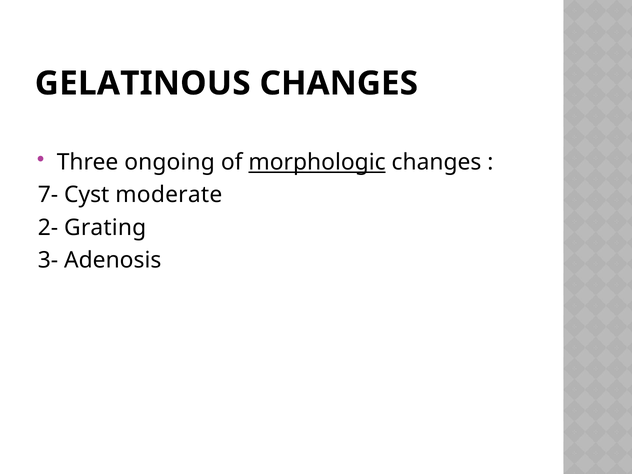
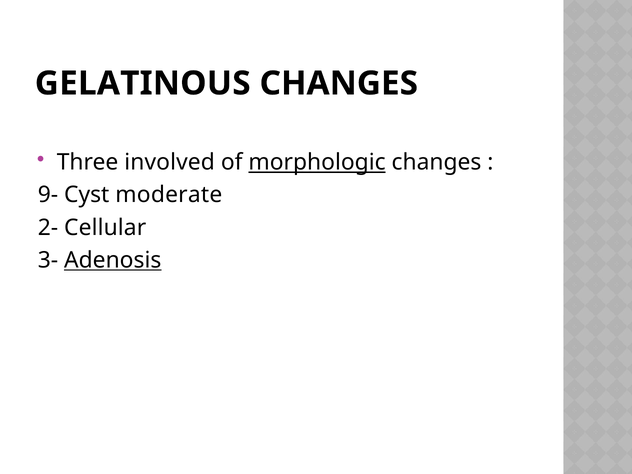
ongoing: ongoing -> involved (170, 162)
7-: 7- -> 9- (48, 195)
Grating: Grating -> Cellular (105, 228)
Adenosis underline: none -> present (113, 260)
